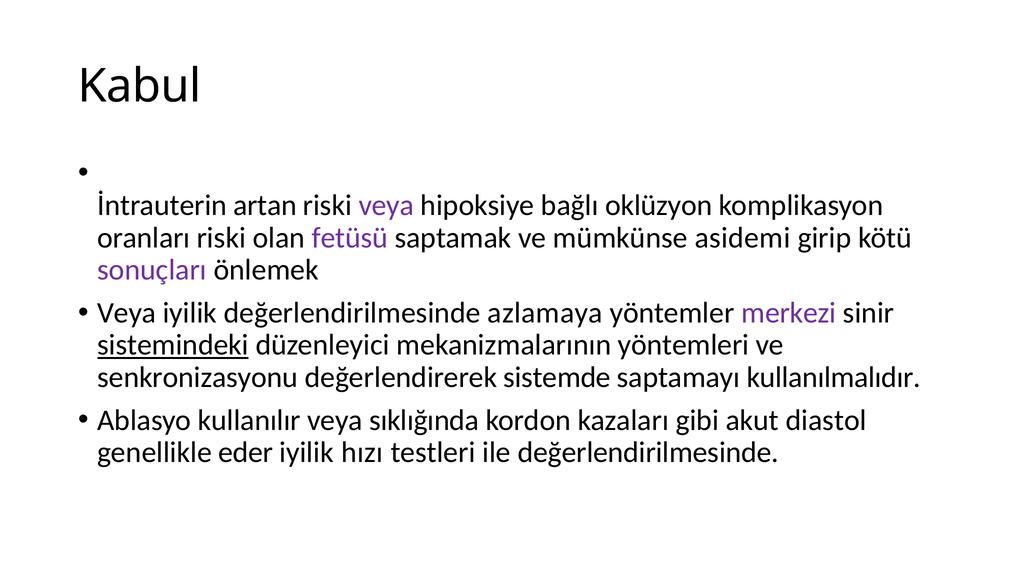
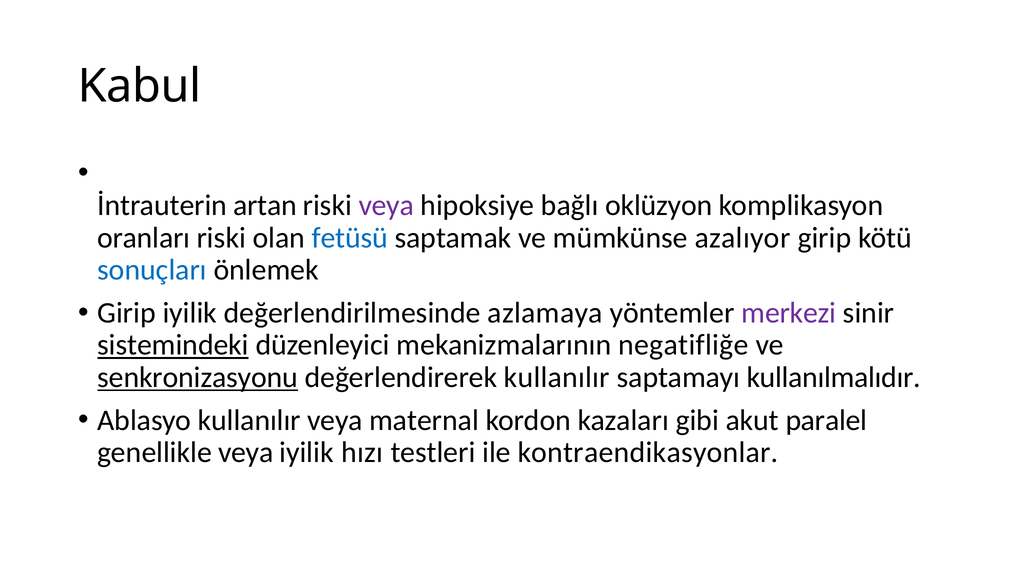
fetüsü colour: purple -> blue (350, 238)
asidemi: asidemi -> azalıyor (743, 238)
sonuçları colour: purple -> blue (152, 270)
Veya: Veya -> Girip (127, 313)
yöntemleri: yöntemleri -> negatifliğe (683, 345)
senkronizasyonu underline: none -> present (198, 377)
değerlendirerek sistemde: sistemde -> kullanılır (557, 377)
sıklığında: sıklığında -> maternal (424, 420)
diastol: diastol -> paralel (826, 420)
genellikle eder: eder -> veya (246, 453)
ile değerlendirilmesinde: değerlendirilmesinde -> kontraendikasyonlar (648, 453)
